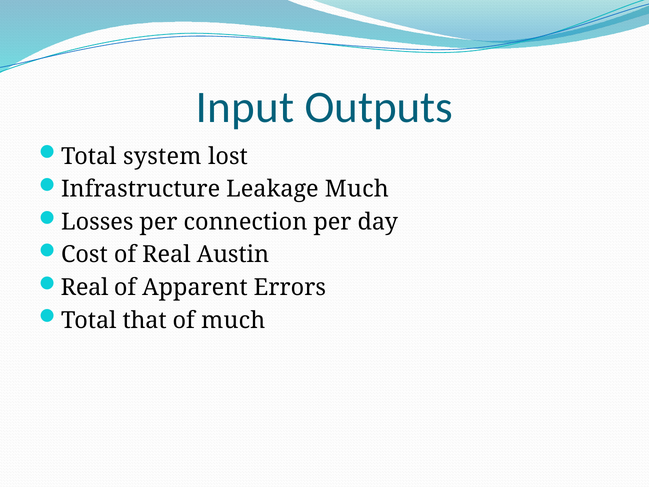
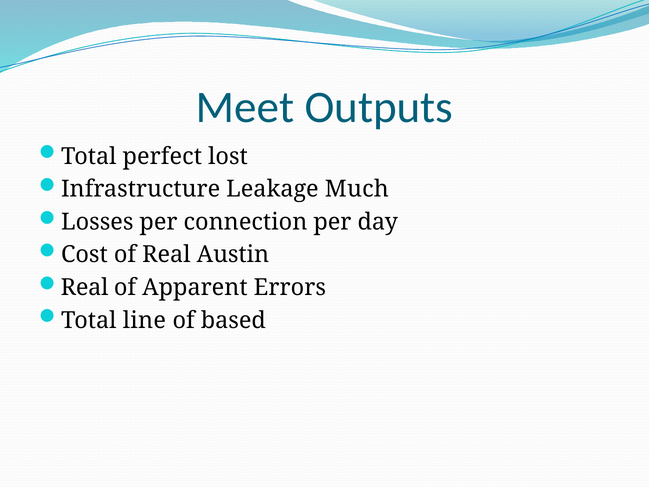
Input: Input -> Meet (245, 107)
system: system -> perfect (162, 156)
that: that -> line (144, 320)
of much: much -> based (233, 320)
